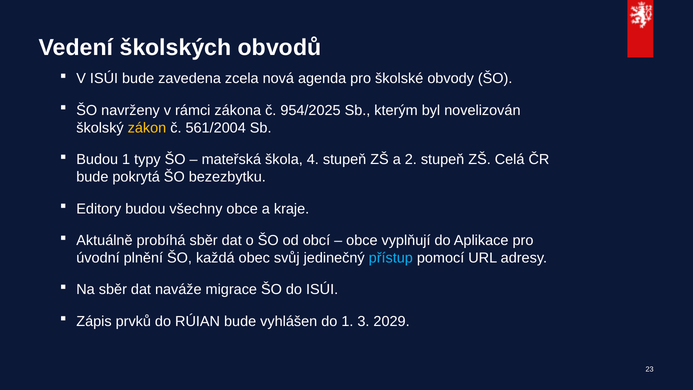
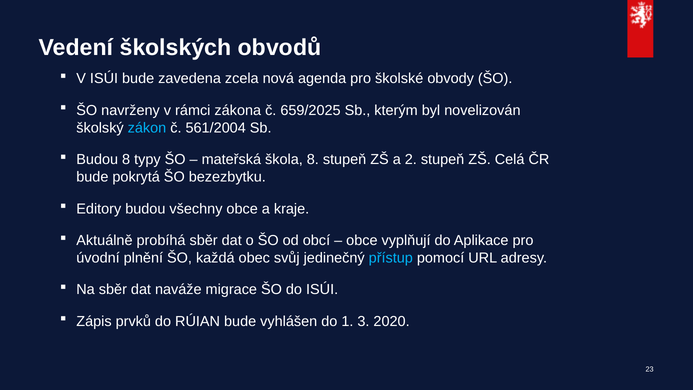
954/2025: 954/2025 -> 659/2025 (311, 110)
zákon colour: yellow -> light blue (147, 128)
Budou 1: 1 -> 8 (126, 160)
škola 4: 4 -> 8 (313, 160)
2029: 2029 -> 2020 (392, 321)
